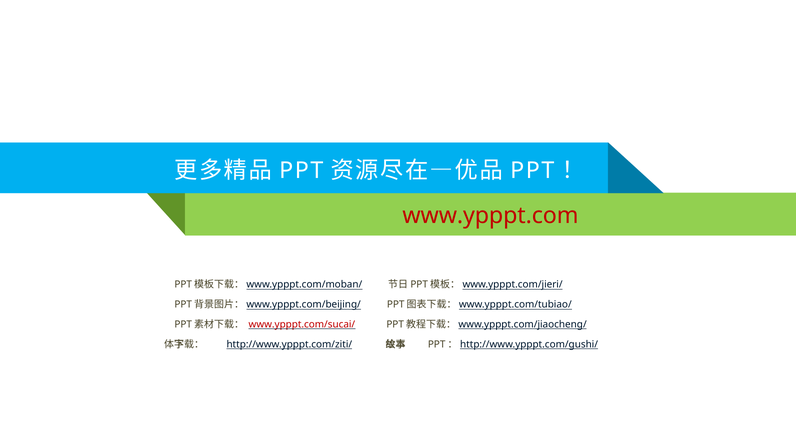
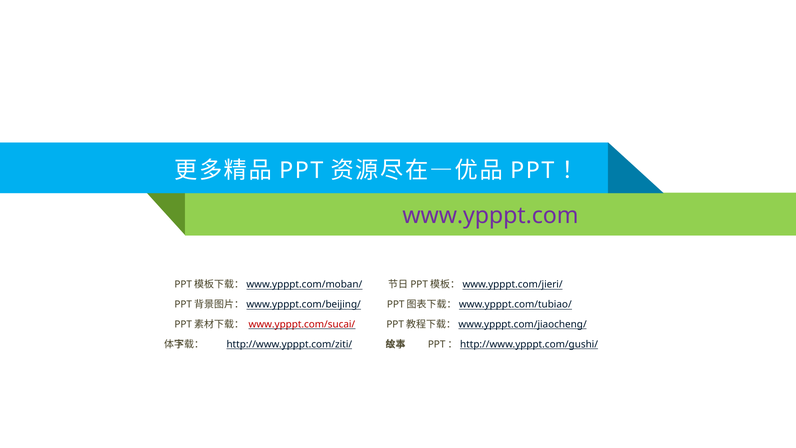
www.ypppt.com colour: red -> purple (490, 216)
